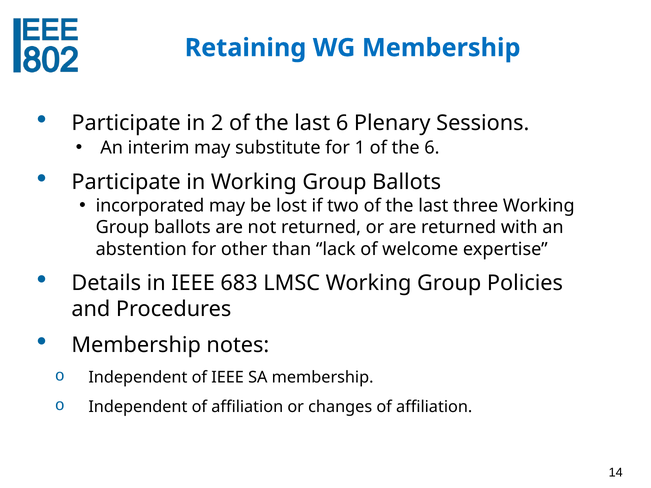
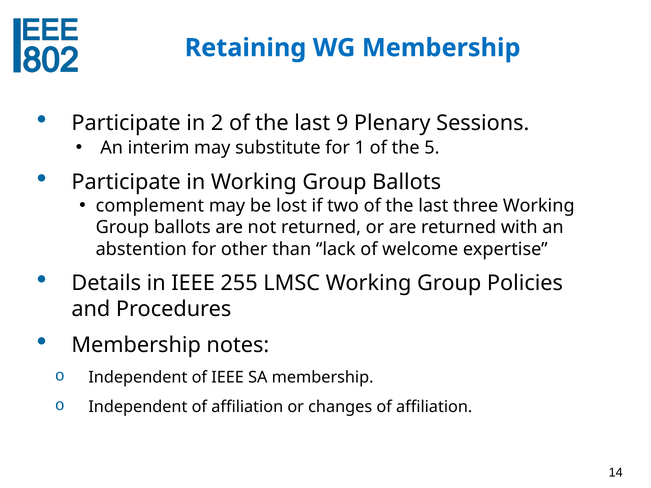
last 6: 6 -> 9 (342, 123)
the 6: 6 -> 5 (432, 148)
incorporated: incorporated -> complement (150, 206)
683: 683 -> 255 (239, 283)
